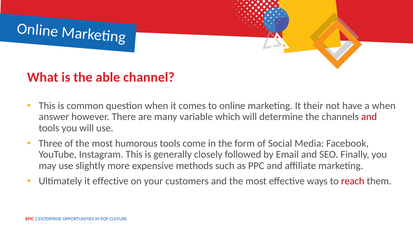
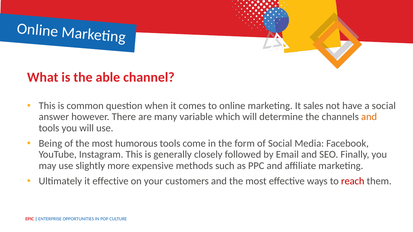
their: their -> sales (313, 106)
a when: when -> social (384, 106)
and colour: red -> orange (369, 117)
Three: Three -> Being (50, 144)
